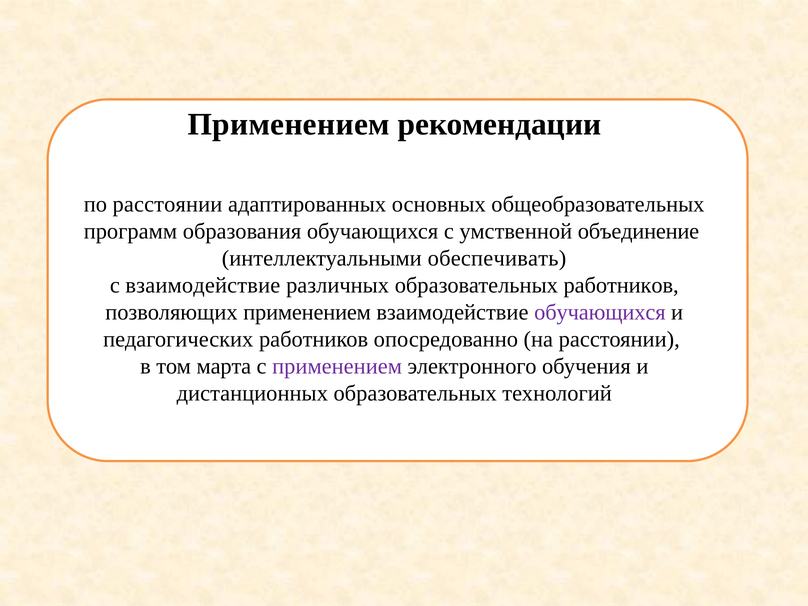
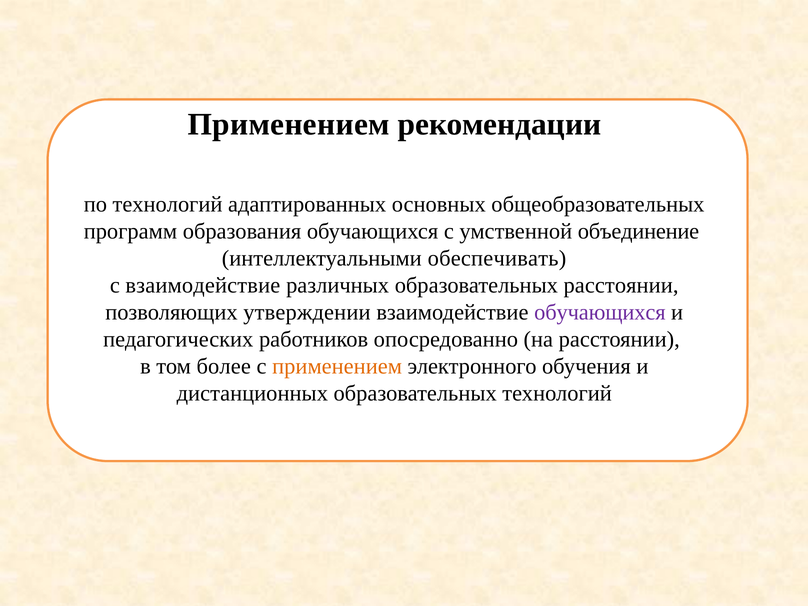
по расстоянии: расстоянии -> технологий (168, 205)
образовательных работников: работников -> расстоянии (621, 285)
позволяющих применением: применением -> утверждении (307, 312)
марта: марта -> более (224, 366)
применением colour: purple -> orange (337, 366)
